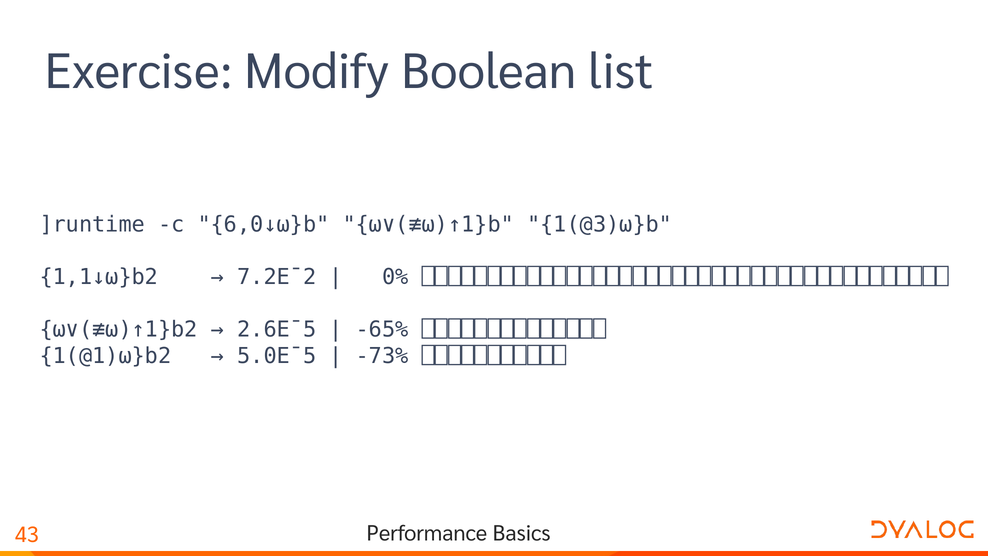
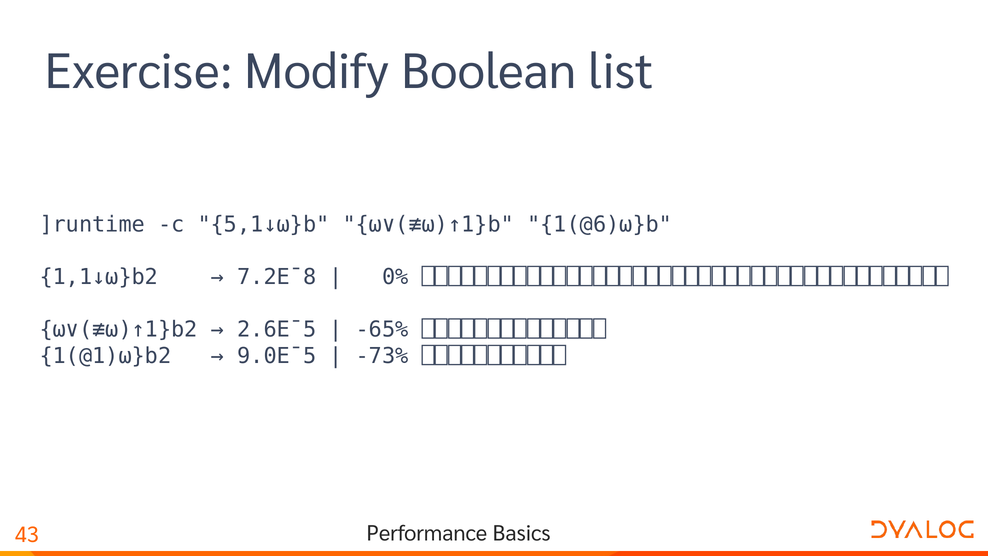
6,0↓⍵}b: 6,0↓⍵}b -> 5,1↓⍵}b (264, 224)
1(@3)⍵}b: 1(@3)⍵}b -> 1(@6)⍵}b (600, 224)
7.2E¯2: 7.2E¯2 -> 7.2E¯8 (277, 277)
5.0E¯5: 5.0E¯5 -> 9.0E¯5 (277, 356)
